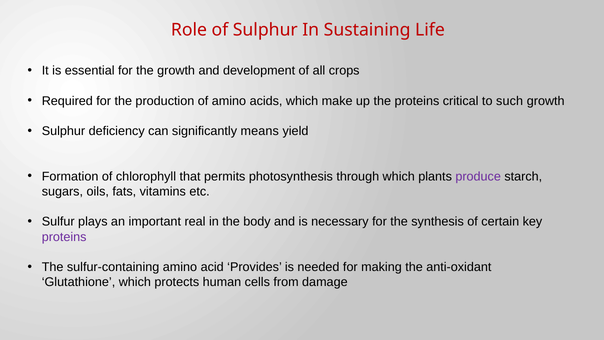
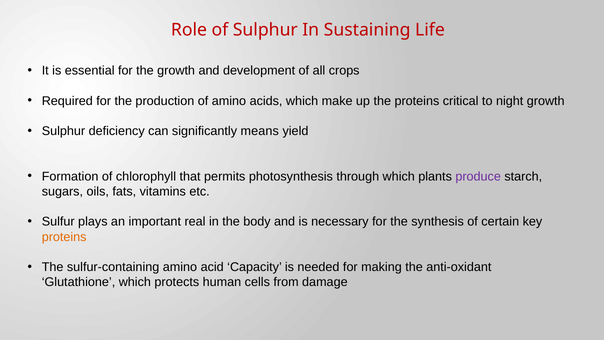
such: such -> night (510, 101)
proteins colour: purple -> orange (64, 237)
Provides: Provides -> Capacity (255, 267)
